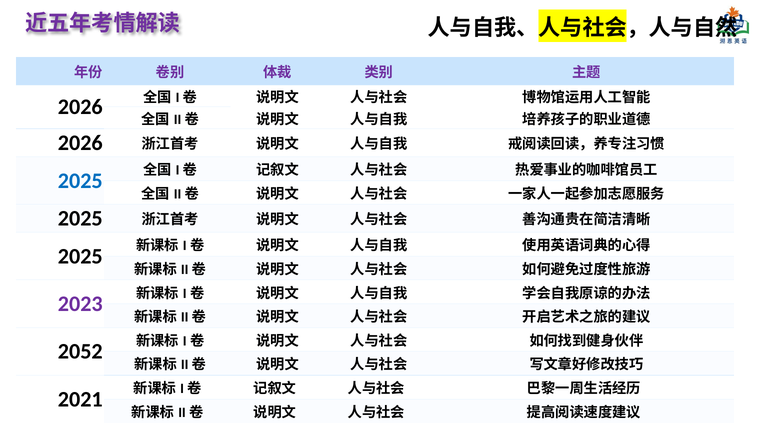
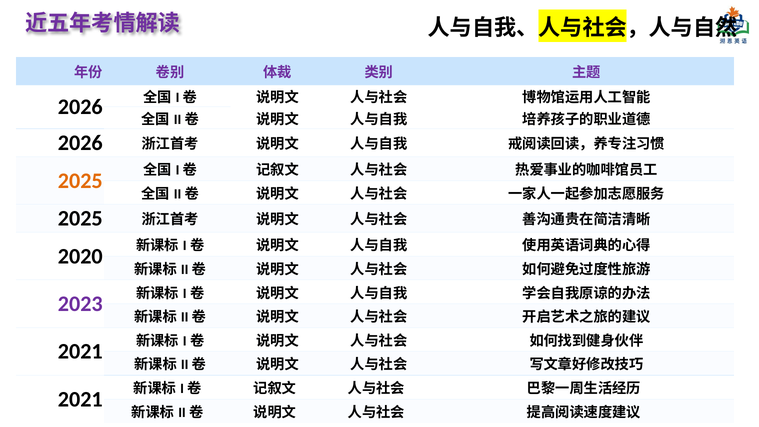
2025 colour: blue -> orange (80, 181)
2025: 2025 -> 2020 (80, 256)
2052: 2052 -> 2021 (80, 351)
